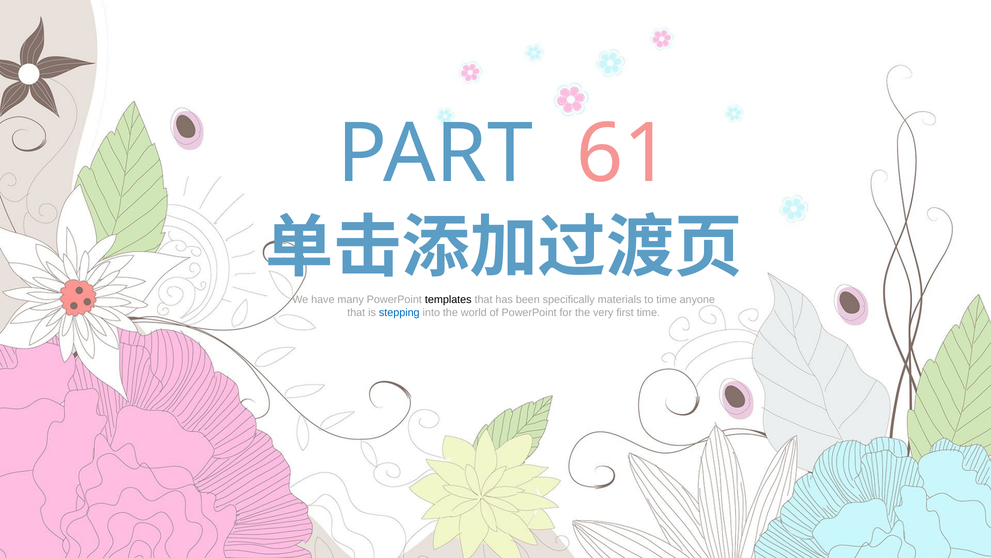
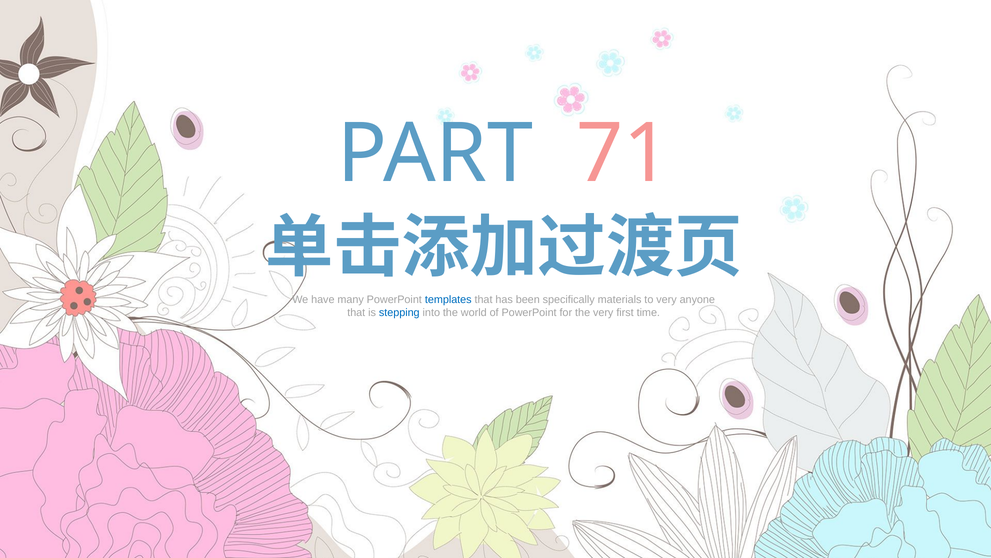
61: 61 -> 71 (623, 154)
templates colour: black -> blue (448, 300)
to time: time -> very (667, 300)
